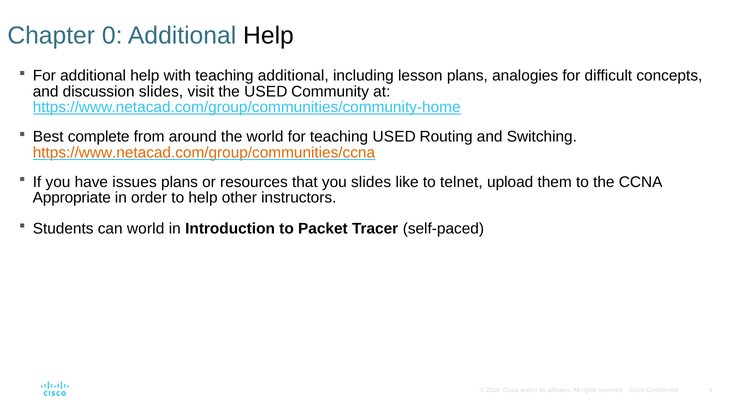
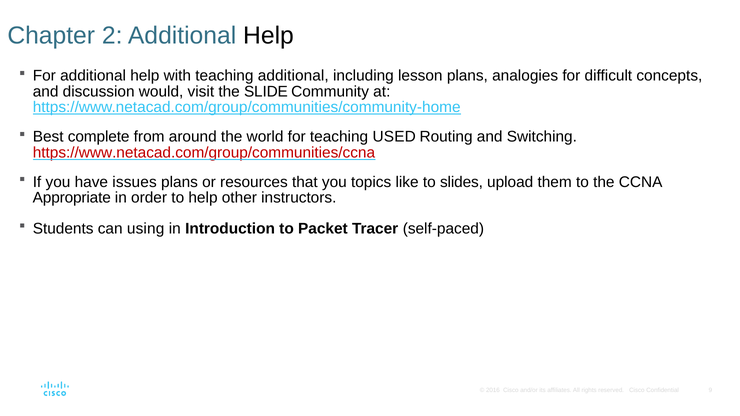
0: 0 -> 2 (112, 36)
discussion slides: slides -> would (161, 92)
the USED: USED -> SLIDE (266, 92)
https://www.netacad.com/group/communities/ccna colour: orange -> red (204, 153)
you slides: slides -> topics (371, 182)
telnet: telnet -> slides (461, 182)
can world: world -> using (146, 229)
